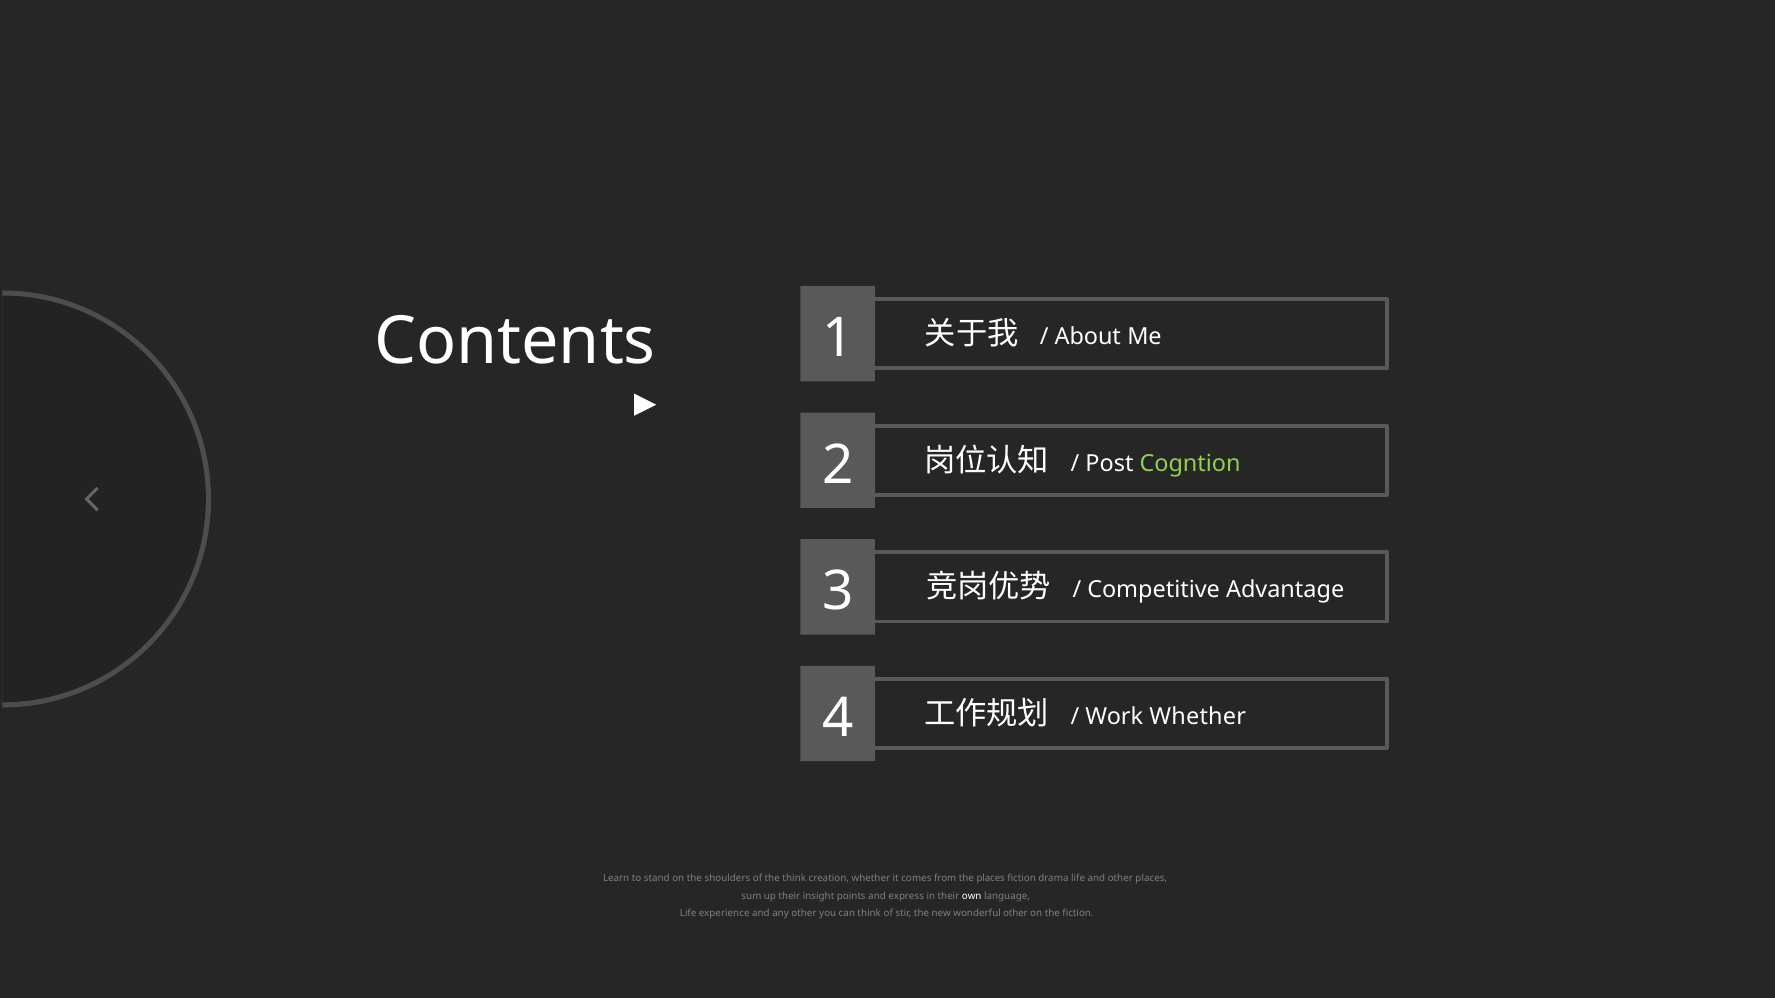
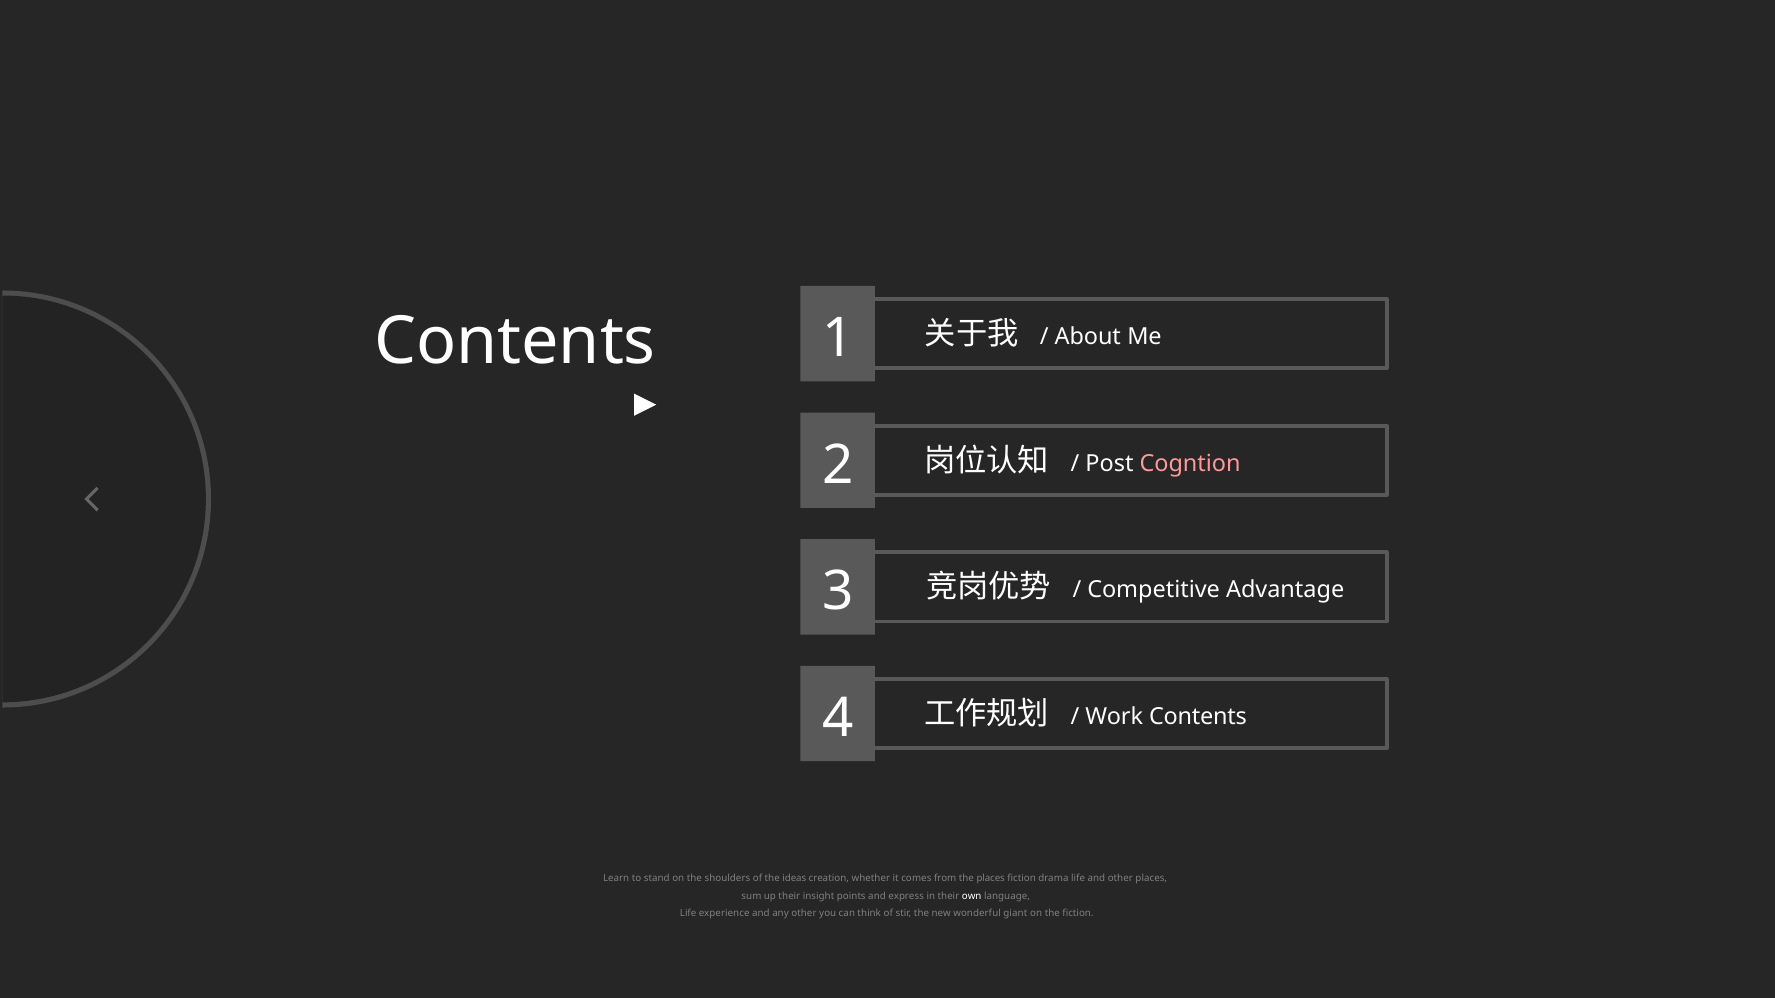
Cogntion colour: light green -> pink (1190, 464)
Work Whether: Whether -> Contents (1198, 717)
the think: think -> ideas (794, 879)
wonderful other: other -> giant (1015, 914)
